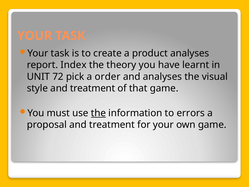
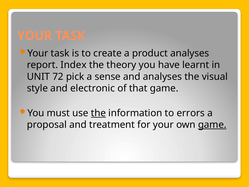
order: order -> sense (108, 77)
style and treatment: treatment -> electronic (93, 88)
game underline: none -> present (212, 125)
